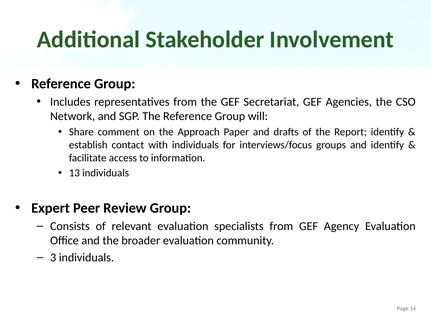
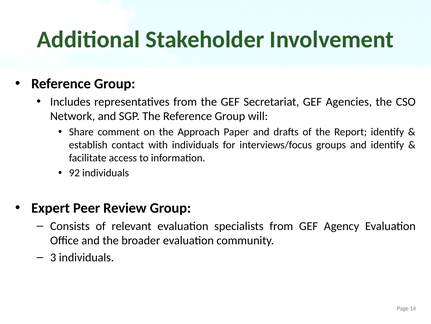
13: 13 -> 92 (74, 173)
